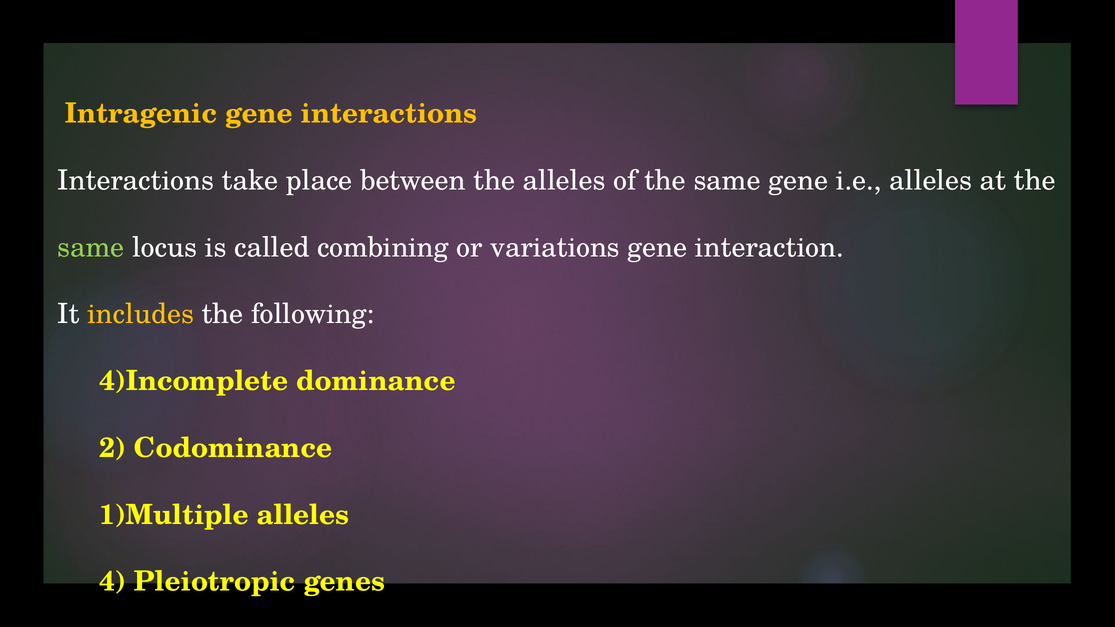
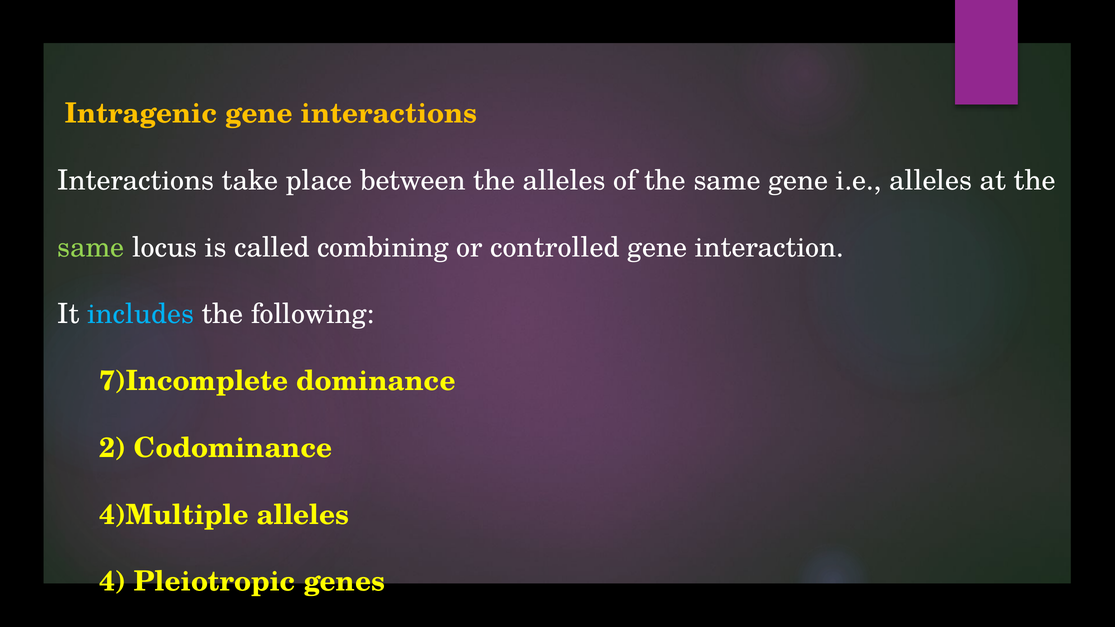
variations: variations -> controlled (555, 247)
includes colour: yellow -> light blue (141, 314)
4)Incomplete: 4)Incomplete -> 7)Incomplete (194, 381)
1)Multiple: 1)Multiple -> 4)Multiple (174, 515)
